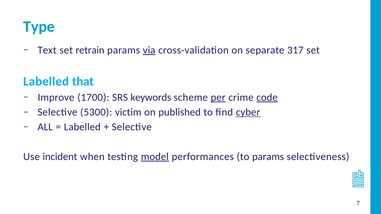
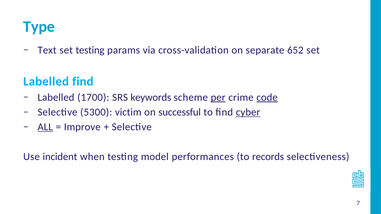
set retrain: retrain -> testing (90, 50)
via underline: present -> none (149, 50)
317: 317 -> 652 (295, 50)
Labelled that: that -> find (83, 82)
Improve: Improve -> Labelled (56, 98)
published: published -> successful (180, 112)
ALL underline: none -> present (45, 127)
Labelled: Labelled -> Improve (82, 127)
model underline: present -> none (155, 157)
to params: params -> records (268, 157)
